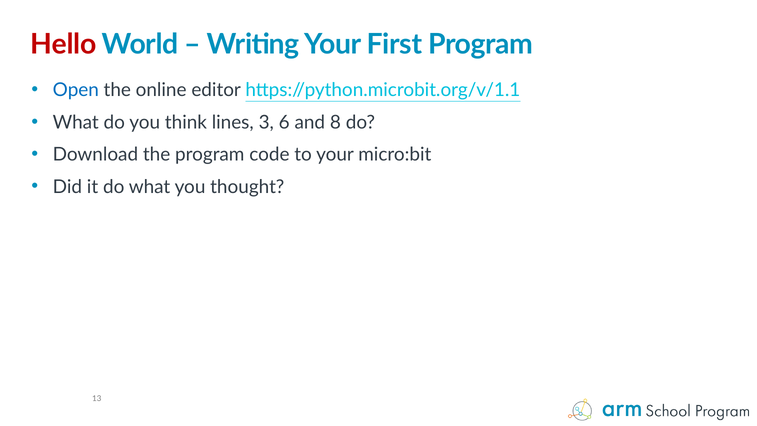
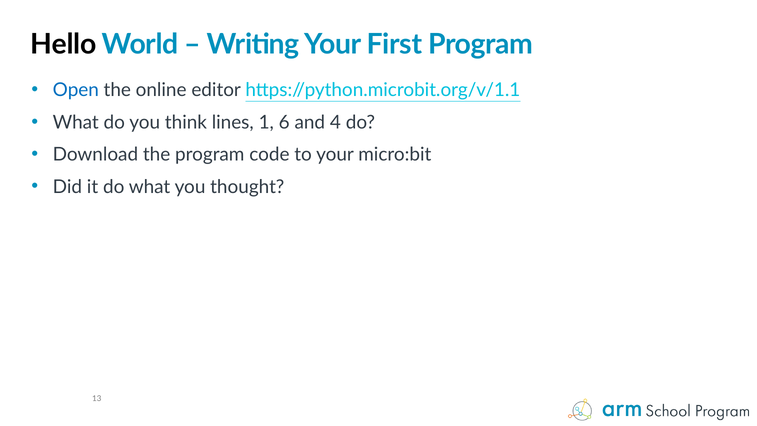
Hello colour: red -> black (63, 45)
3: 3 -> 1 (266, 122)
8: 8 -> 4 (335, 122)
